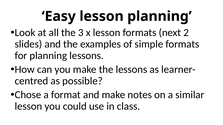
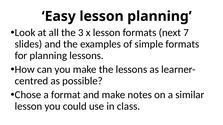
2: 2 -> 7 (186, 33)
